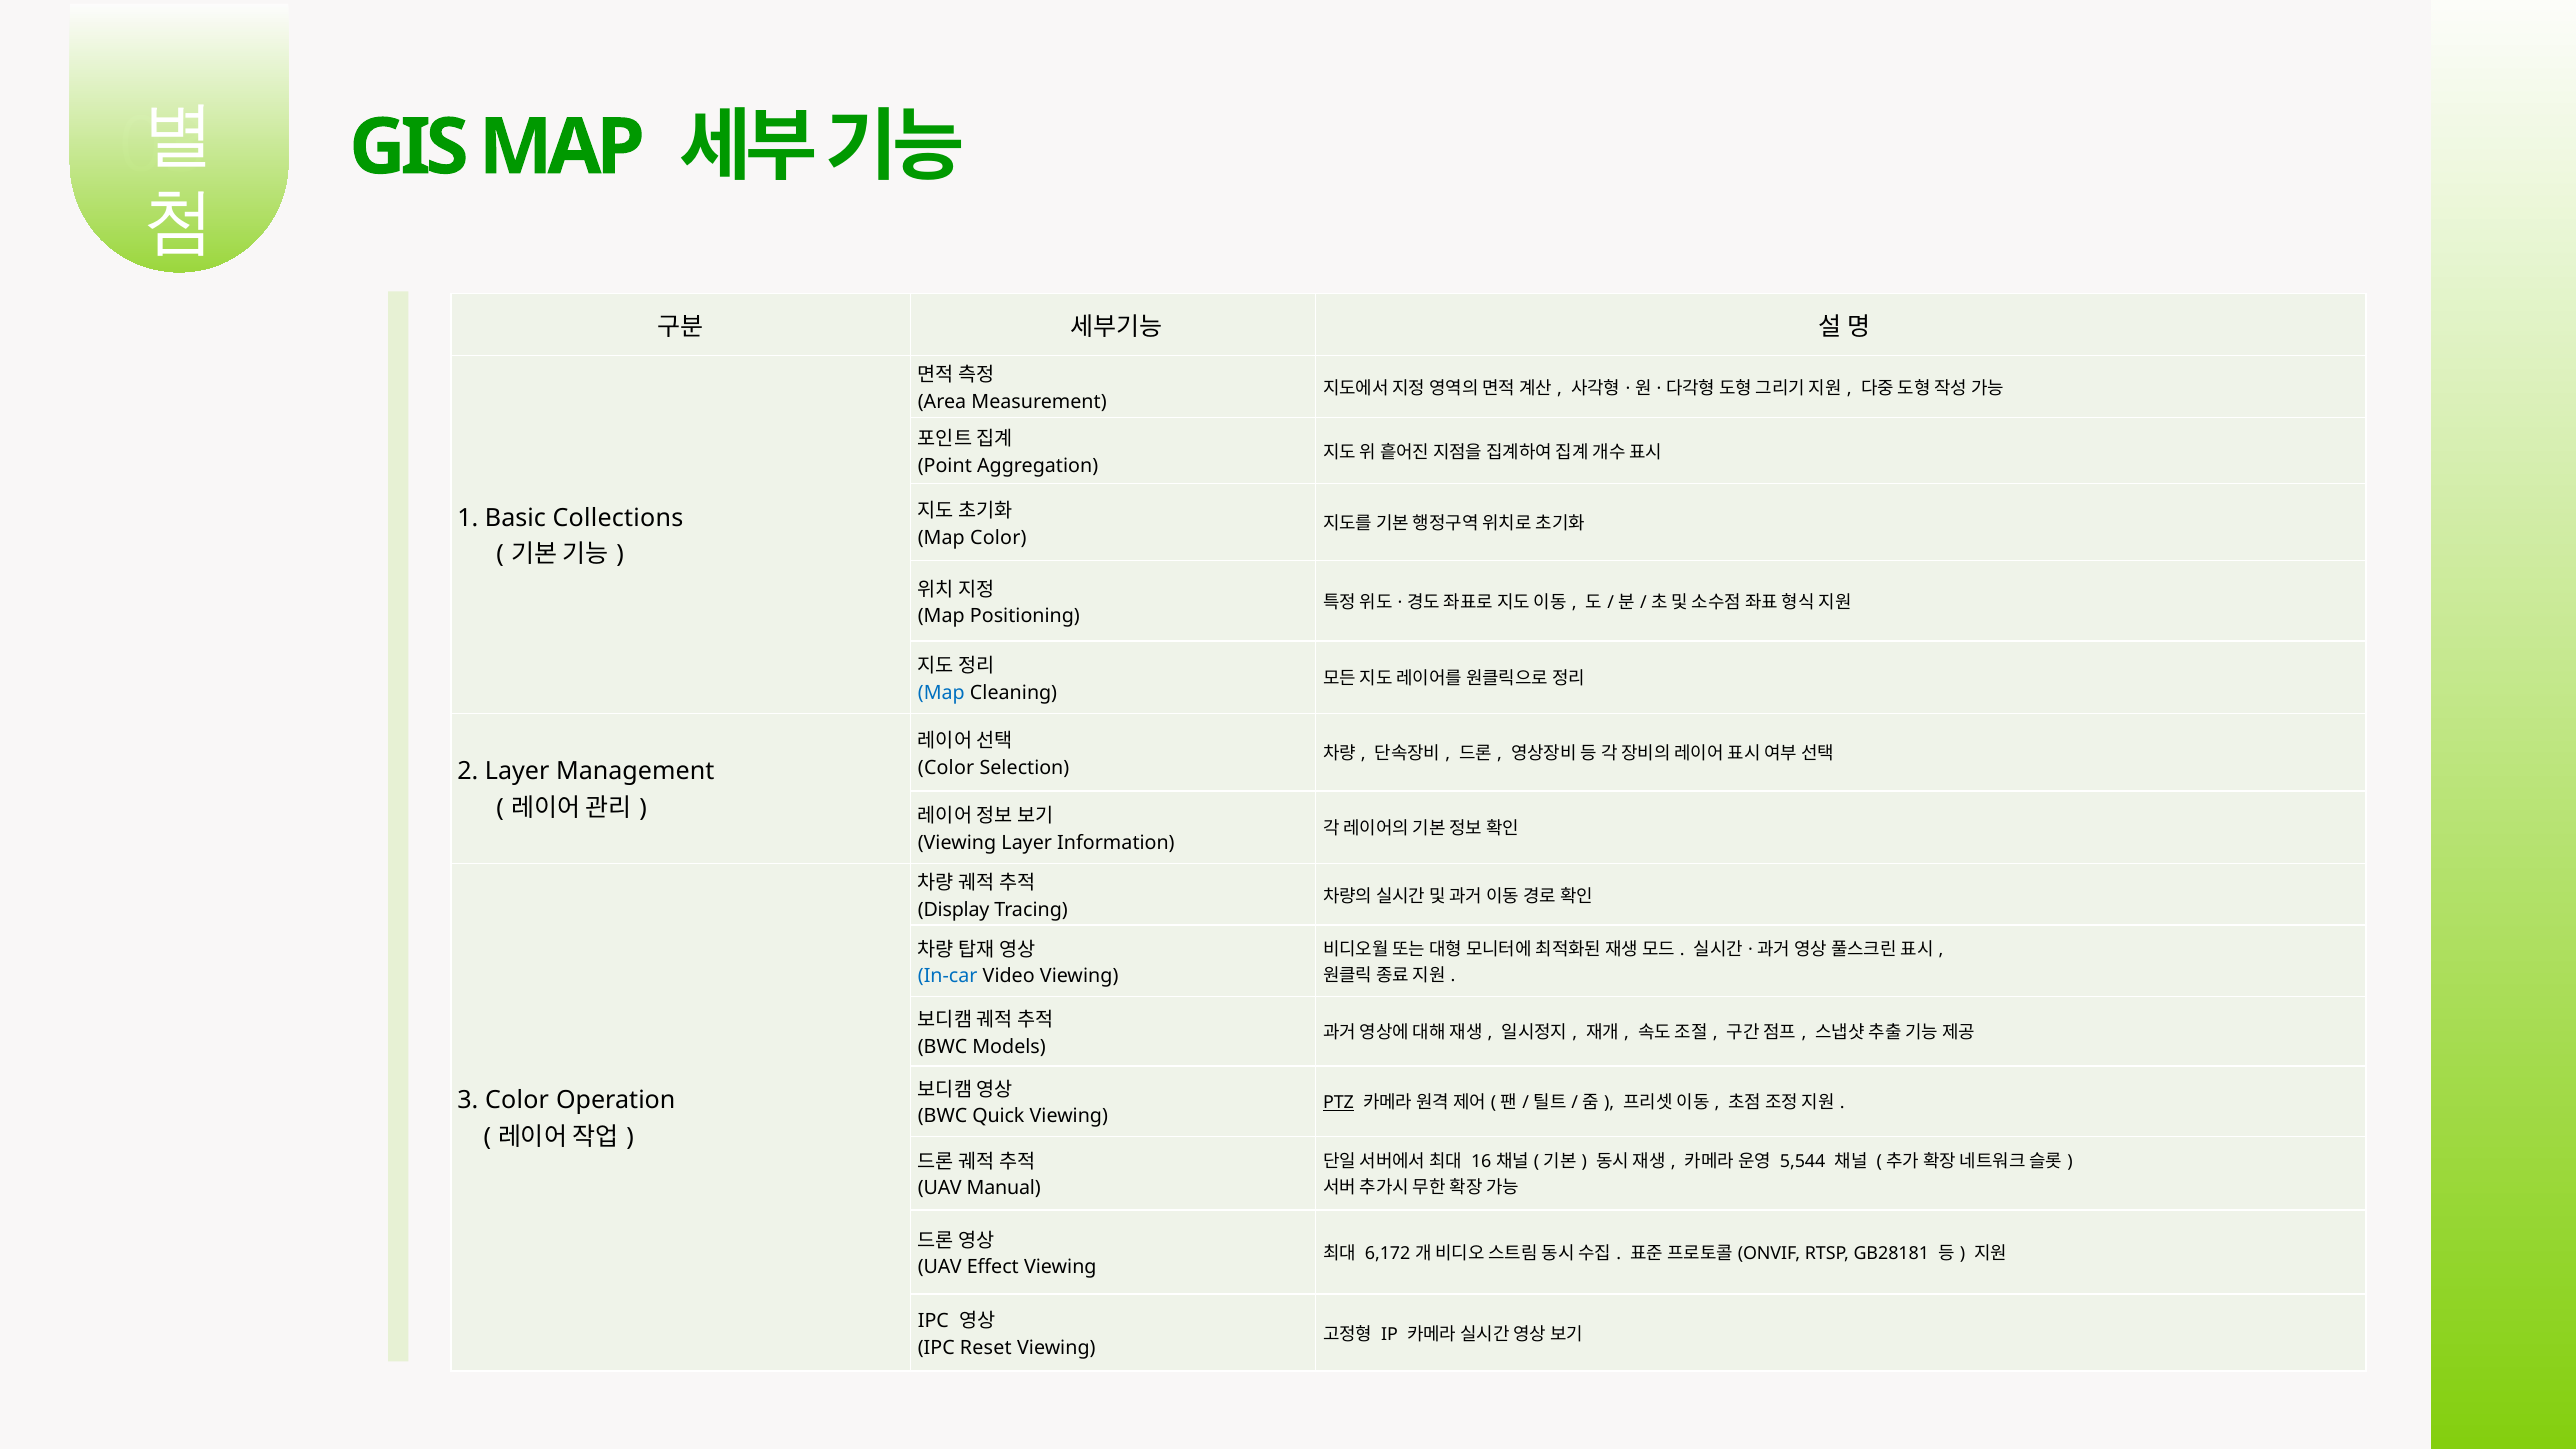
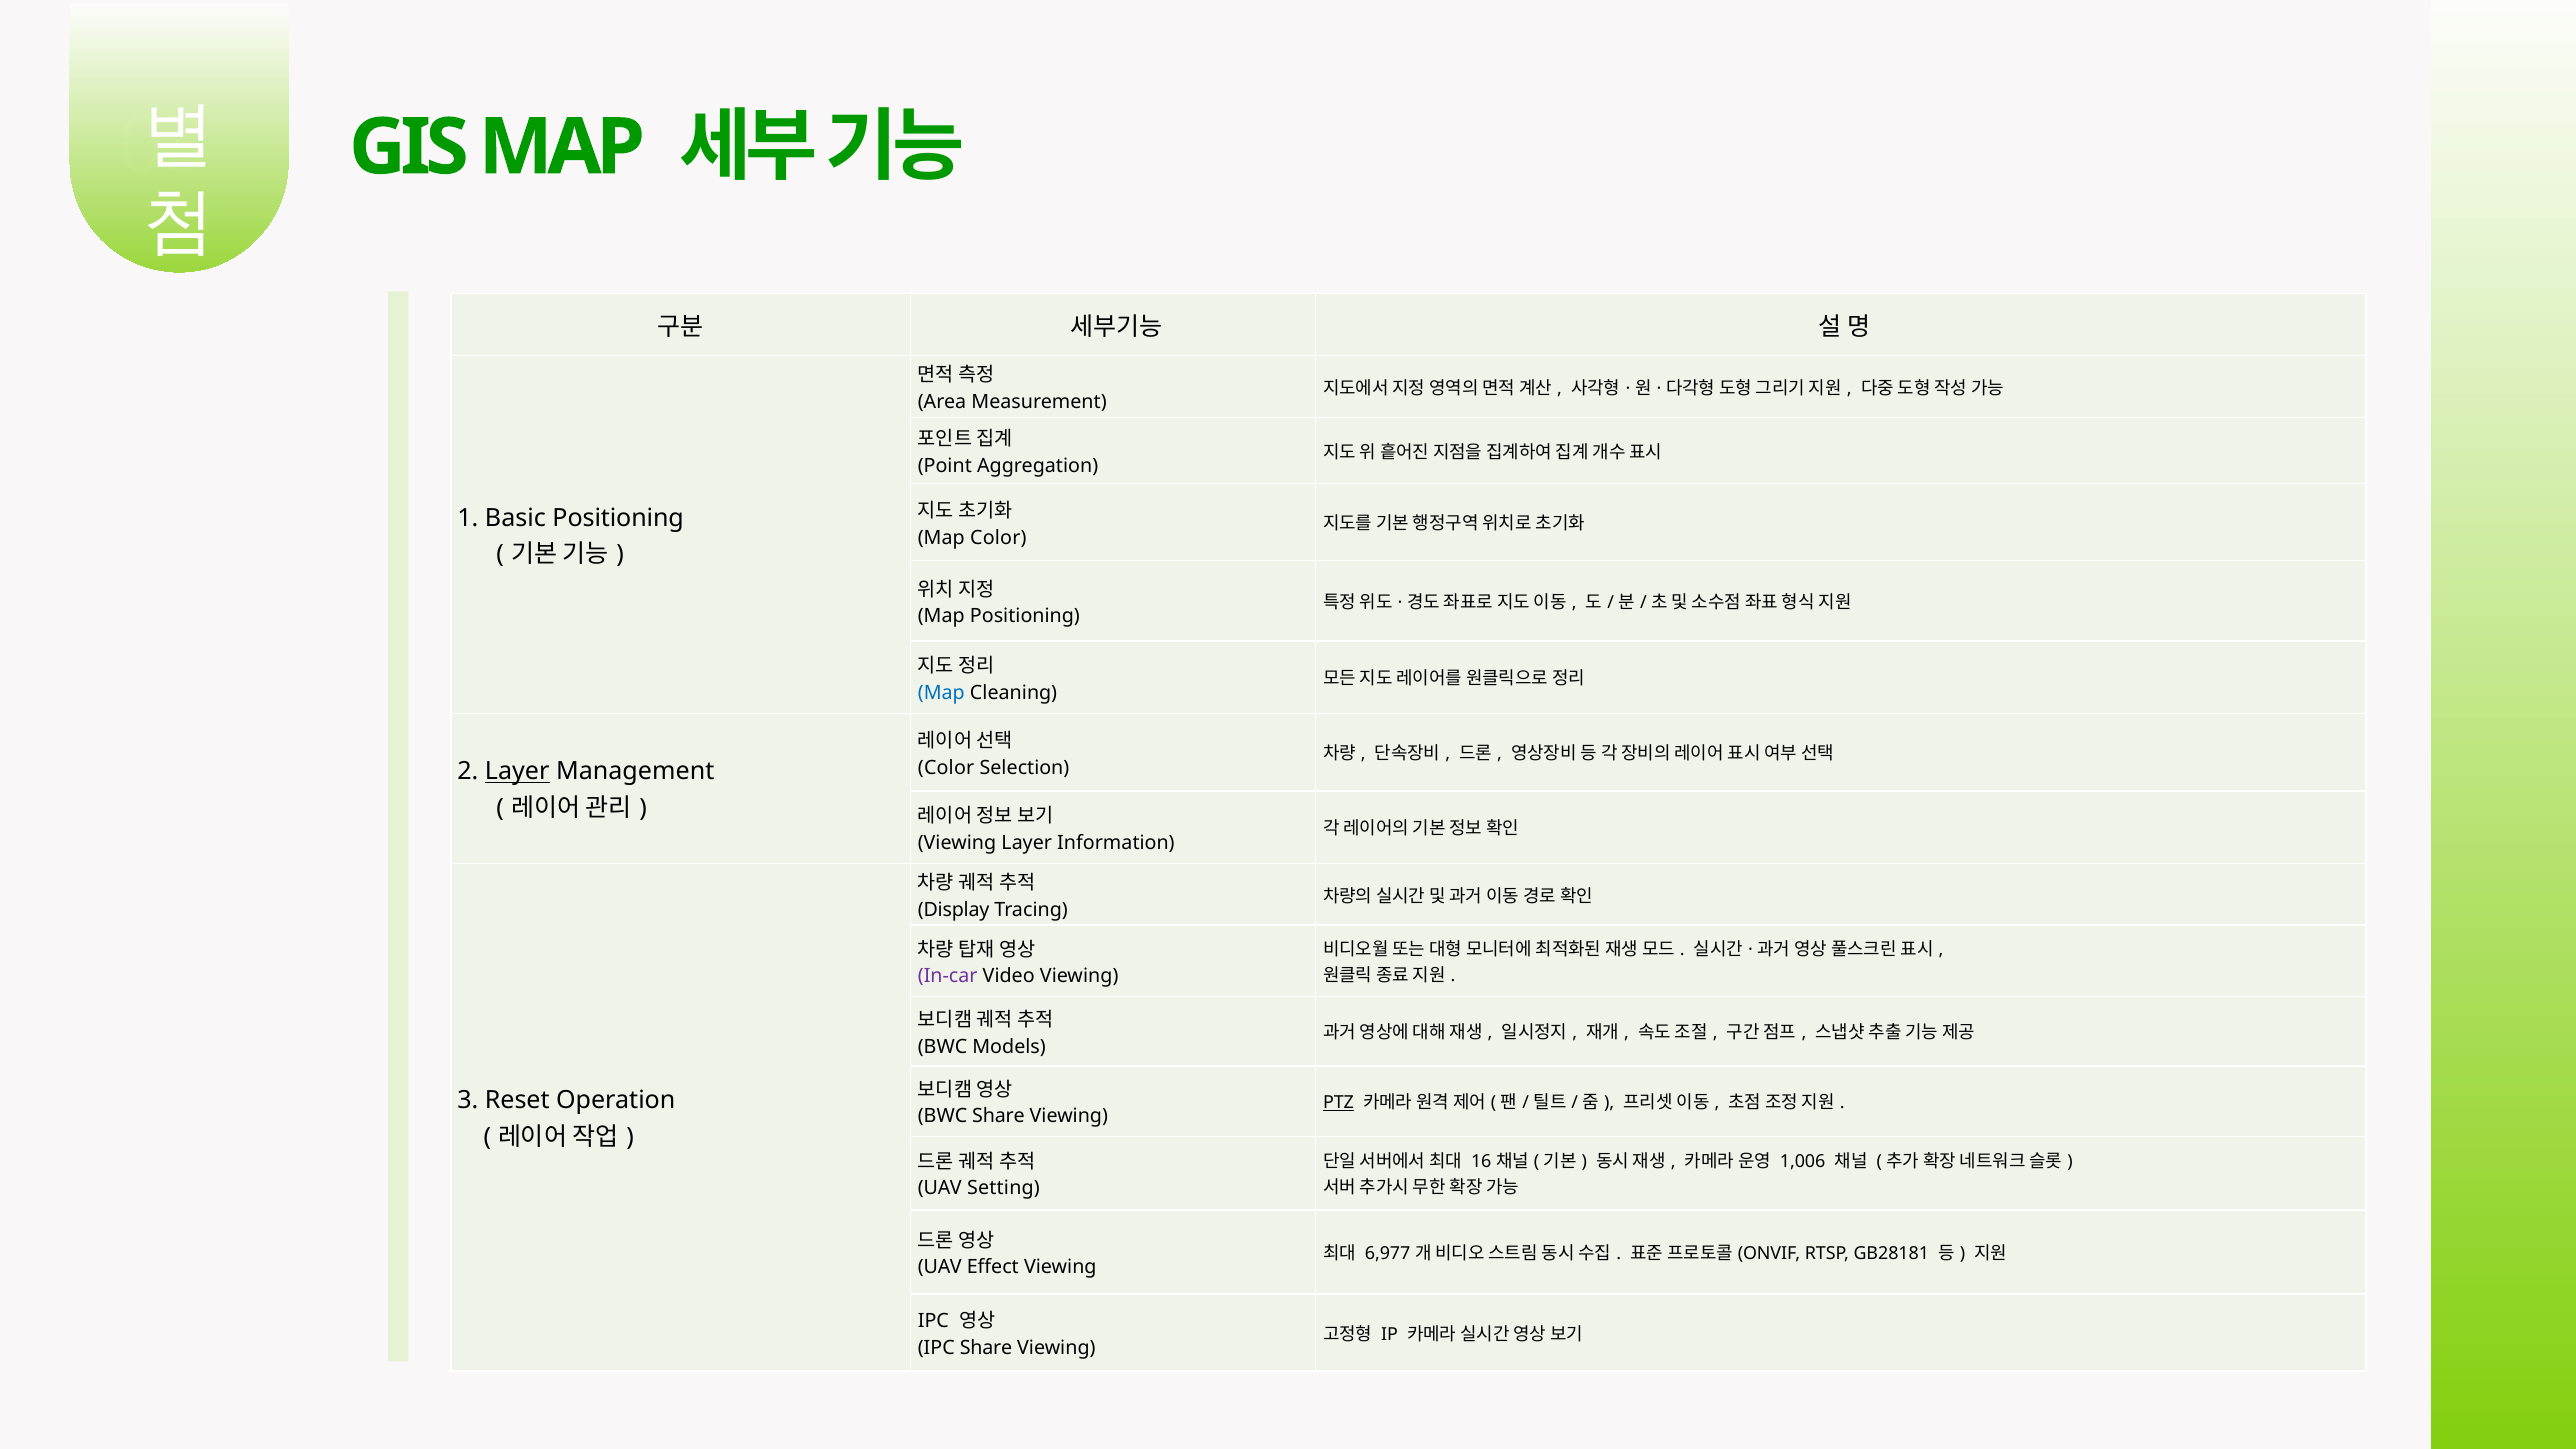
Basic Collections: Collections -> Positioning (618, 518)
Layer underline: none -> present (517, 772)
In-car colour: blue -> purple (948, 976)
3 Color: Color -> Reset (517, 1101)
BWC Quick: Quick -> Share (998, 1116)
5,544: 5,544 -> 1,006 (1803, 1162)
Manual: Manual -> Setting (1003, 1188)
6,172: 6,172 -> 6,977 (1388, 1254)
IPC Reset: Reset -> Share (986, 1348)
